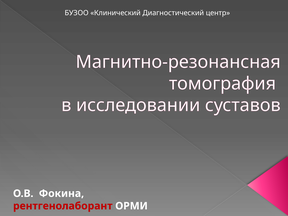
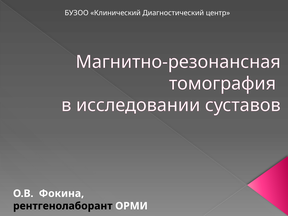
рентгенолаборант colour: red -> black (63, 206)
